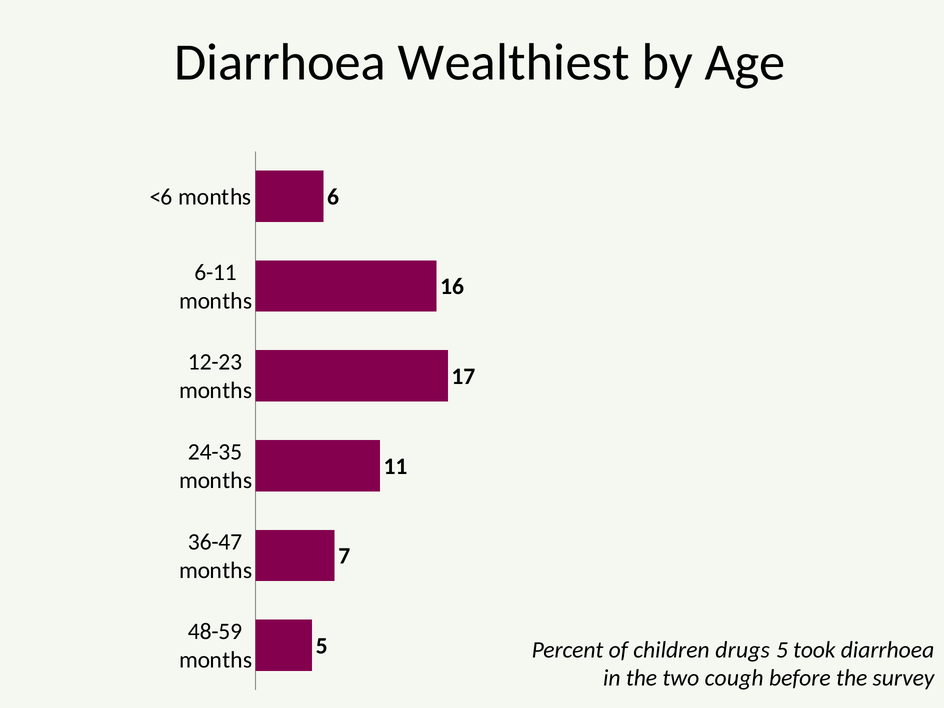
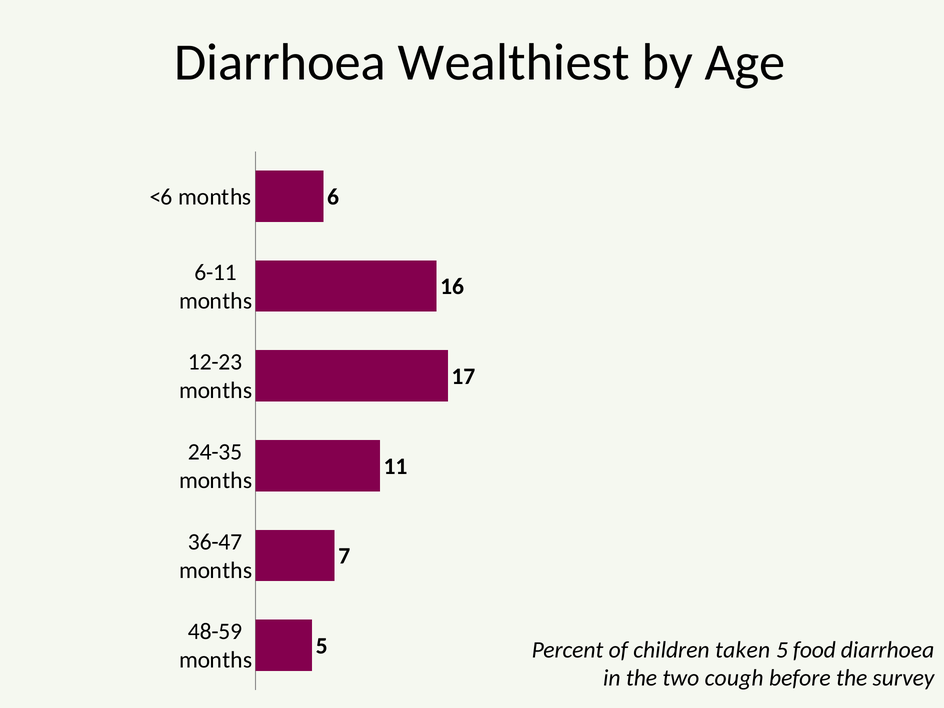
drugs: drugs -> taken (743, 650)
took: took -> food (814, 650)
